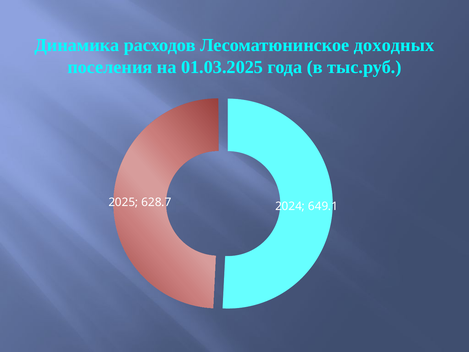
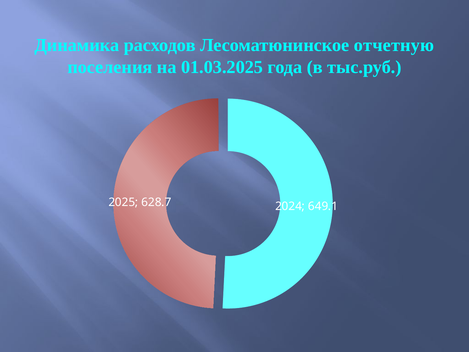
доходных: доходных -> отчетную (394, 45)
